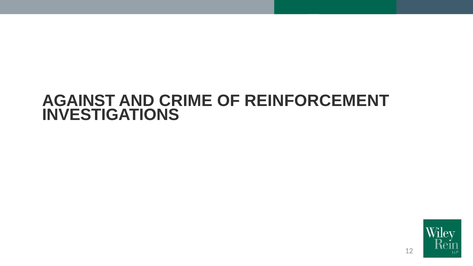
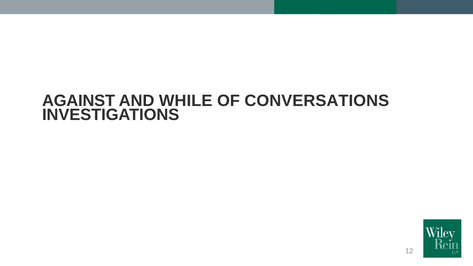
CRIME: CRIME -> WHILE (186, 101)
REINFORCEMENT: REINFORCEMENT -> CONVERSATIONS (317, 101)
